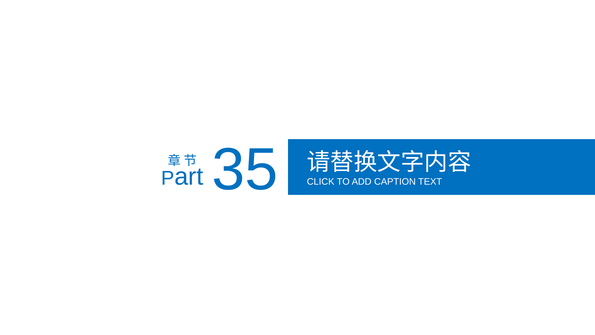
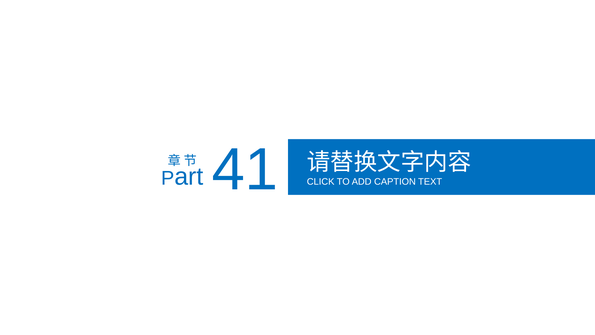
35: 35 -> 41 (245, 170)
